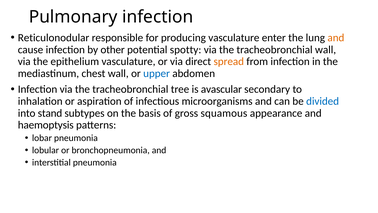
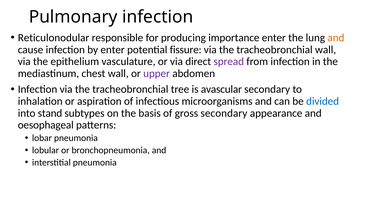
producing vasculature: vasculature -> importance (234, 38)
by other: other -> enter (113, 50)
spotty: spotty -> fissure (186, 50)
spread colour: orange -> purple (229, 61)
upper colour: blue -> purple (157, 73)
gross squamous: squamous -> secondary (224, 113)
haemoptysis: haemoptysis -> oesophageal (46, 125)
